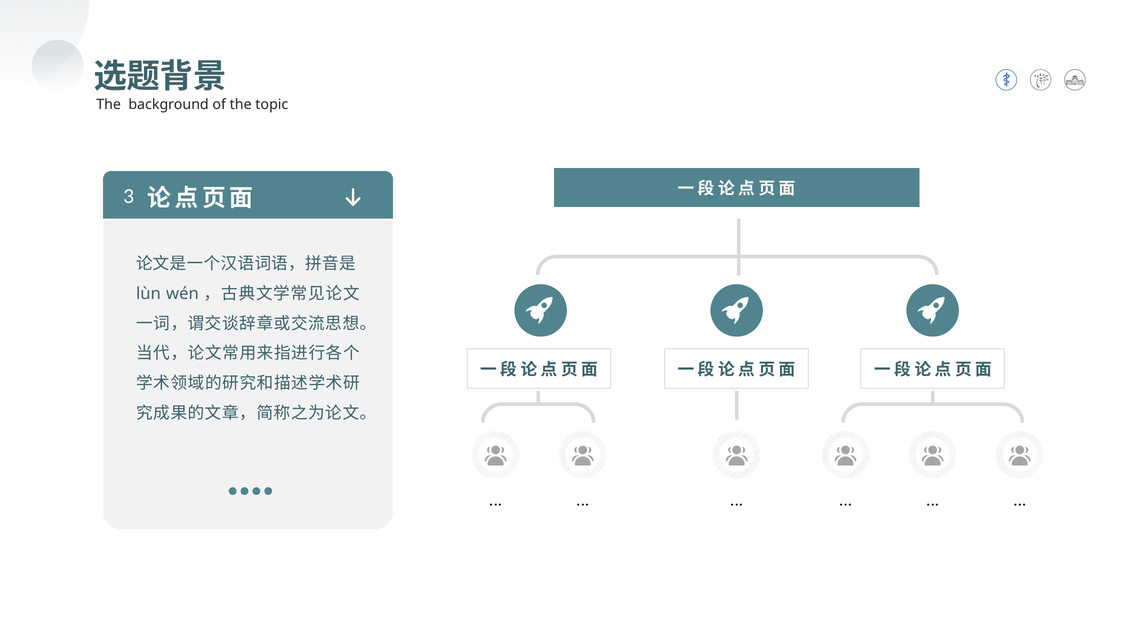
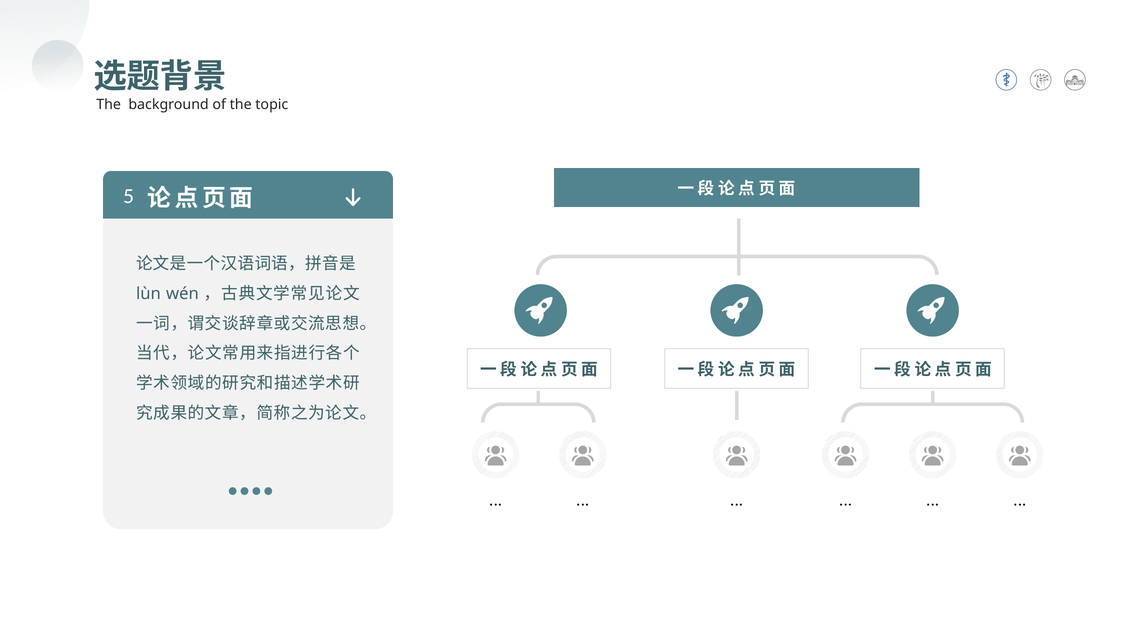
3: 3 -> 5 (129, 196)
